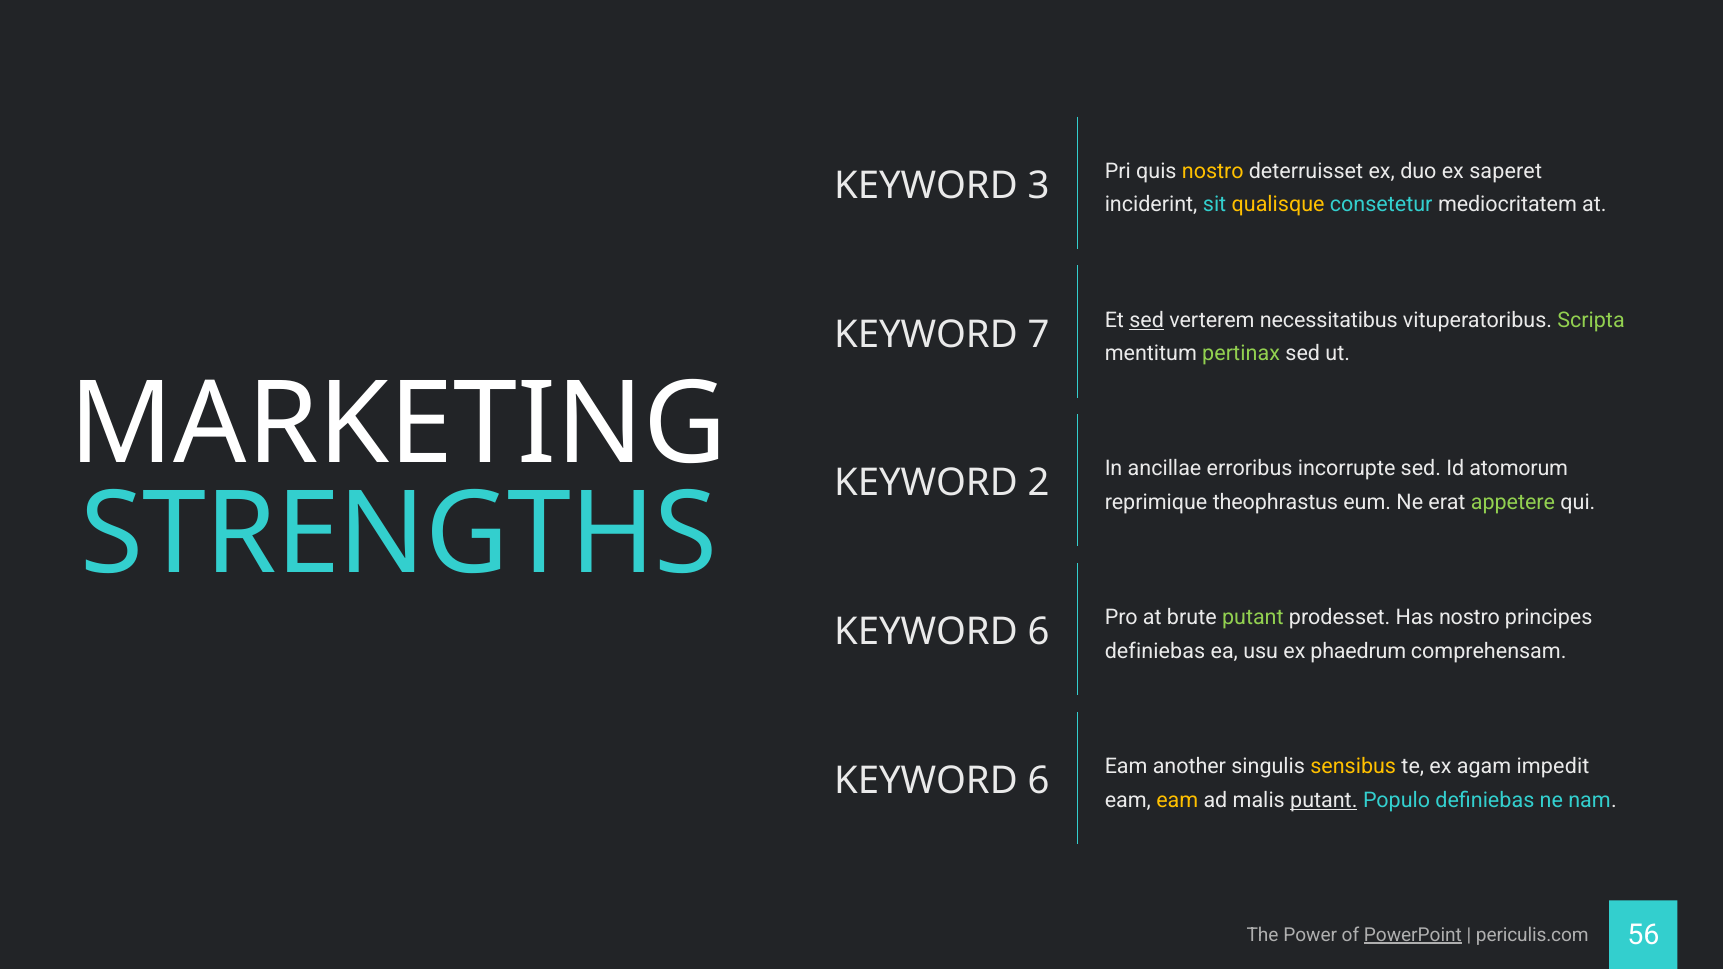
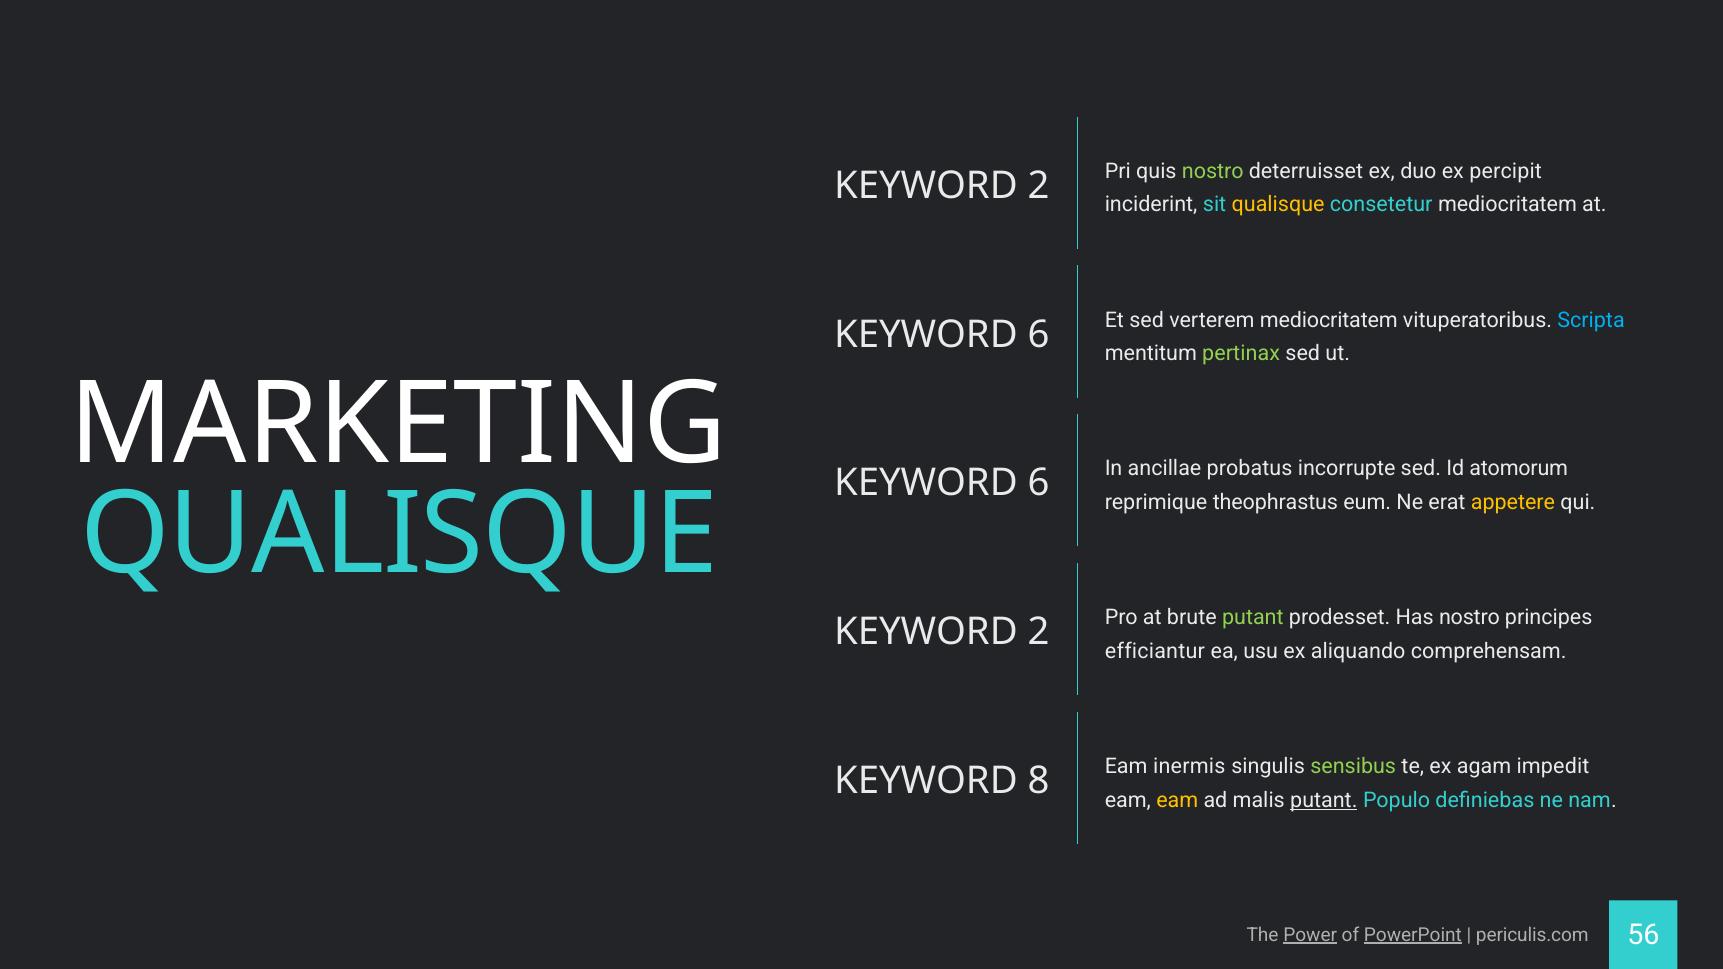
nostro colour: yellow -> light green (1213, 171)
saperet: saperet -> percipit (1506, 171)
3: 3 -> 2 (1039, 186)
sed underline: present -> none (1147, 320)
verterem necessitatibus: necessitatibus -> mediocritatem (1329, 320)
Scripta colour: light green -> light blue (1591, 320)
7: 7 -> 6 (1039, 334)
erroribus: erroribus -> probatus (1250, 469)
2: 2 -> 6 (1039, 483)
appetere colour: light green -> yellow (1513, 502)
STRENGTHS: STRENGTHS -> QUALISQUE (399, 535)
6: 6 -> 2 (1039, 632)
definiebas: definiebas -> efficiantur (1155, 651)
phaedrum: phaedrum -> aliquando (1358, 651)
another: another -> inermis (1189, 767)
sensibus colour: yellow -> light green (1353, 767)
6: 6 -> 8 (1039, 781)
Power underline: none -> present (1310, 935)
